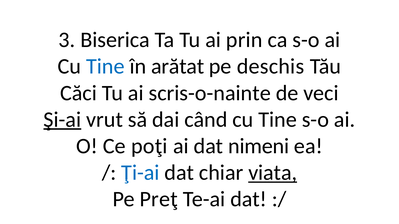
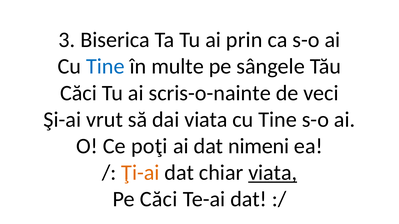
arătat: arătat -> multe (178, 67)
deschis: deschis -> sângele (271, 67)
Şi-ai underline: present -> none (62, 120)
dai când: când -> viata (206, 120)
Ţi-ai colour: blue -> orange (140, 173)
Pe Preţ: Preţ -> Căci (159, 200)
